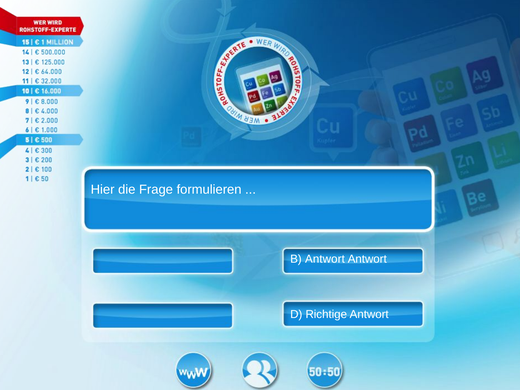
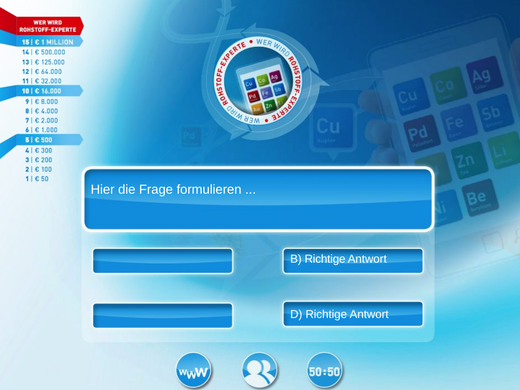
B Antwort: Antwort -> Richtige (325, 259)
